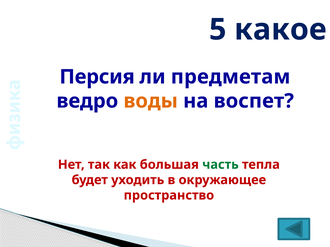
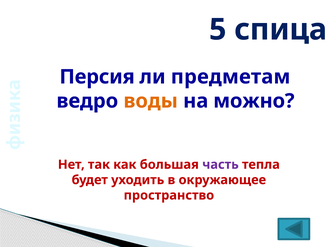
какое: какое -> спица (281, 30)
воспет: воспет -> можно (254, 101)
часть colour: green -> purple (220, 165)
